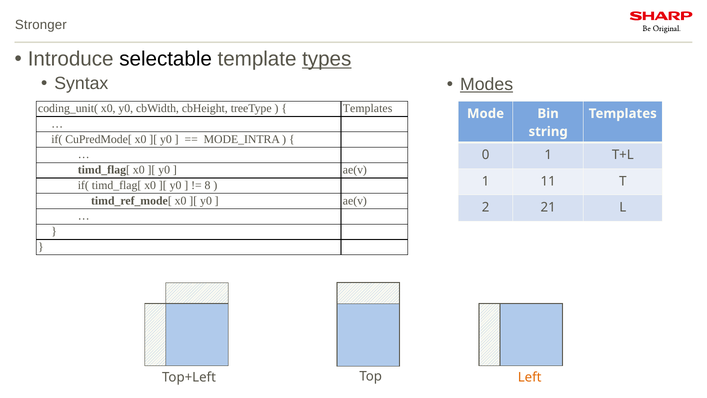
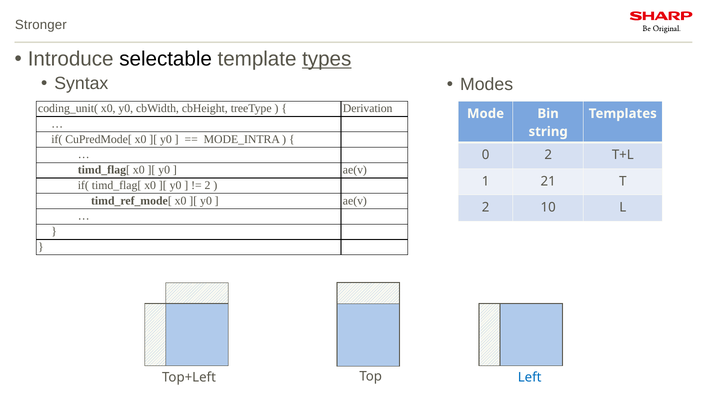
Modes underline: present -> none (487, 84)
Templates: Templates -> Derivation (368, 108)
0 1: 1 -> 2 (548, 155)
11: 11 -> 21 (548, 181)
8: 8 -> 2 (208, 185)
21: 21 -> 10 (548, 207)
Left colour: orange -> blue (530, 377)
